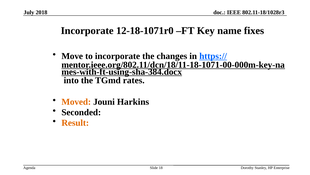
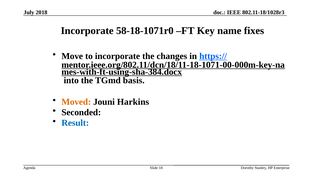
12-18-1071r0: 12-18-1071r0 -> 58-18-1071r0 (145, 31)
rates: rates -> basis (134, 80)
Result colour: orange -> blue (75, 123)
